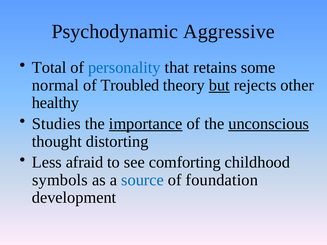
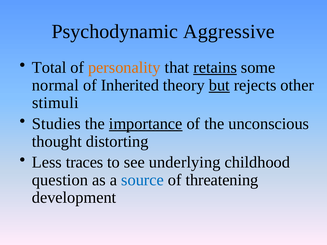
personality colour: blue -> orange (124, 68)
retains underline: none -> present (215, 68)
Troubled: Troubled -> Inherited (130, 85)
healthy: healthy -> stimuli (55, 103)
unconscious underline: present -> none (269, 124)
afraid: afraid -> traces (85, 162)
comforting: comforting -> underlying (185, 162)
symbols: symbols -> question (60, 180)
foundation: foundation -> threatening (222, 180)
